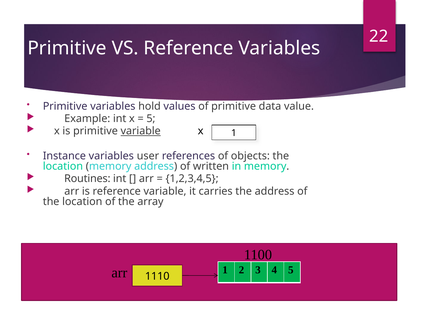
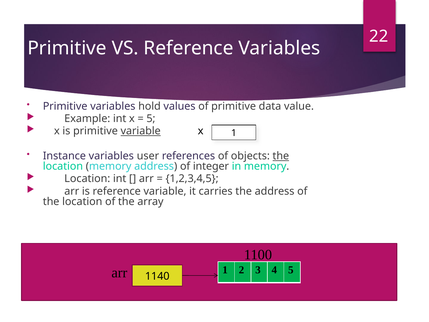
the underline: none -> present (281, 156)
written: written -> integer (211, 166)
Routines: Routines -> Location (87, 179)
1110: 1110 -> 1140 (157, 276)
